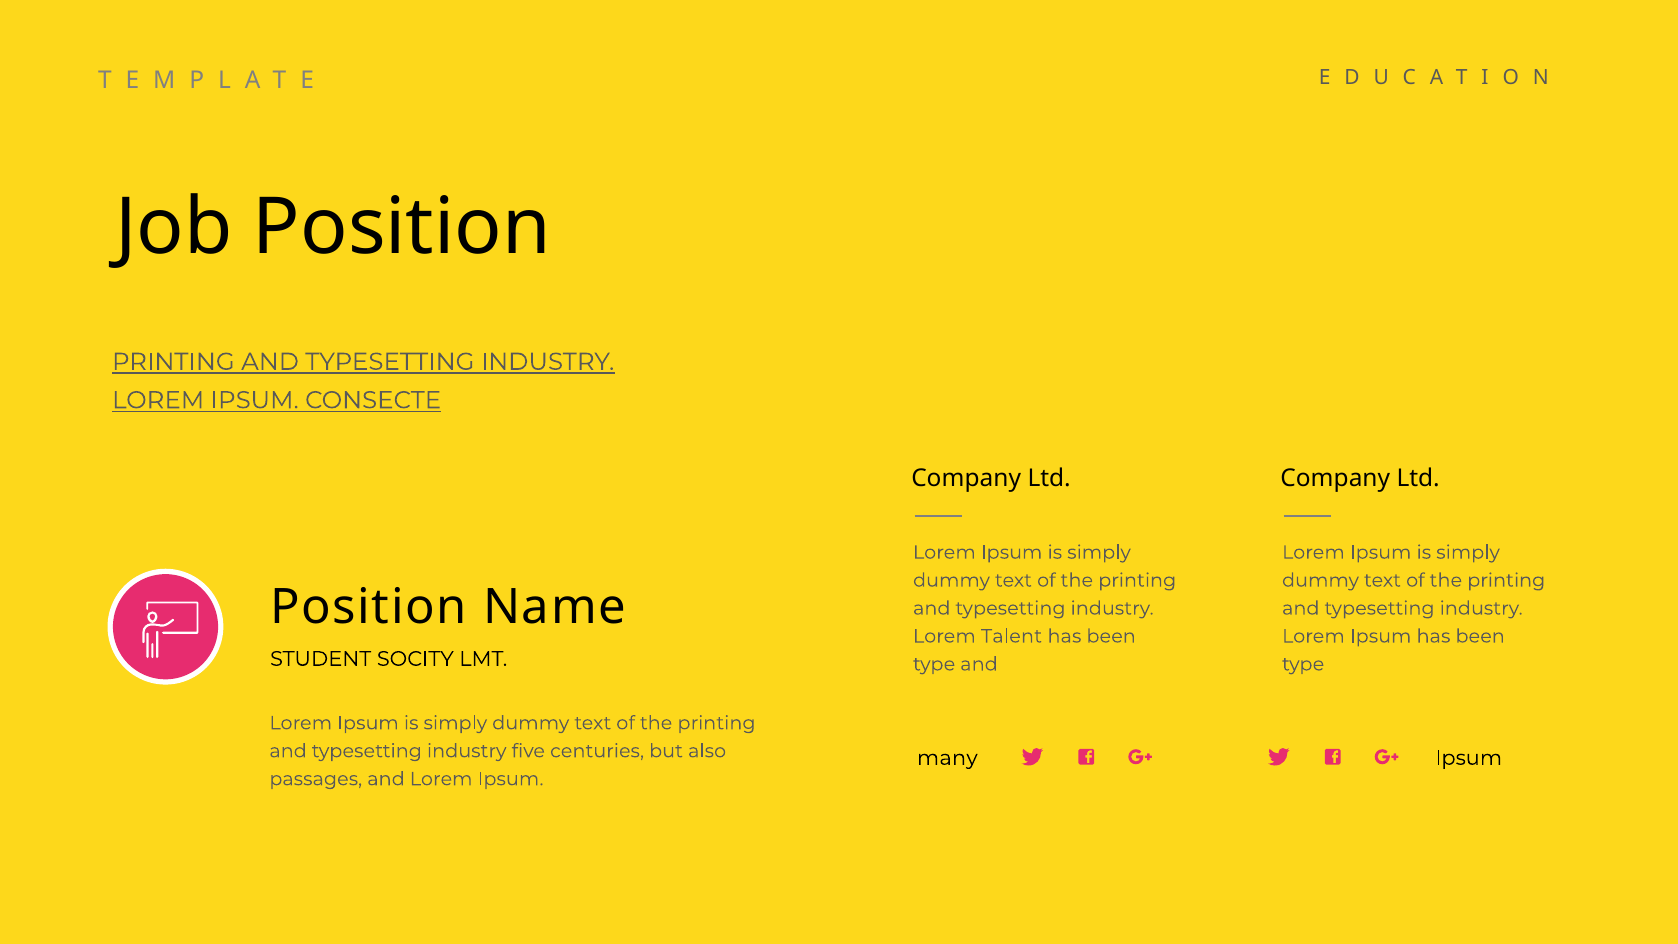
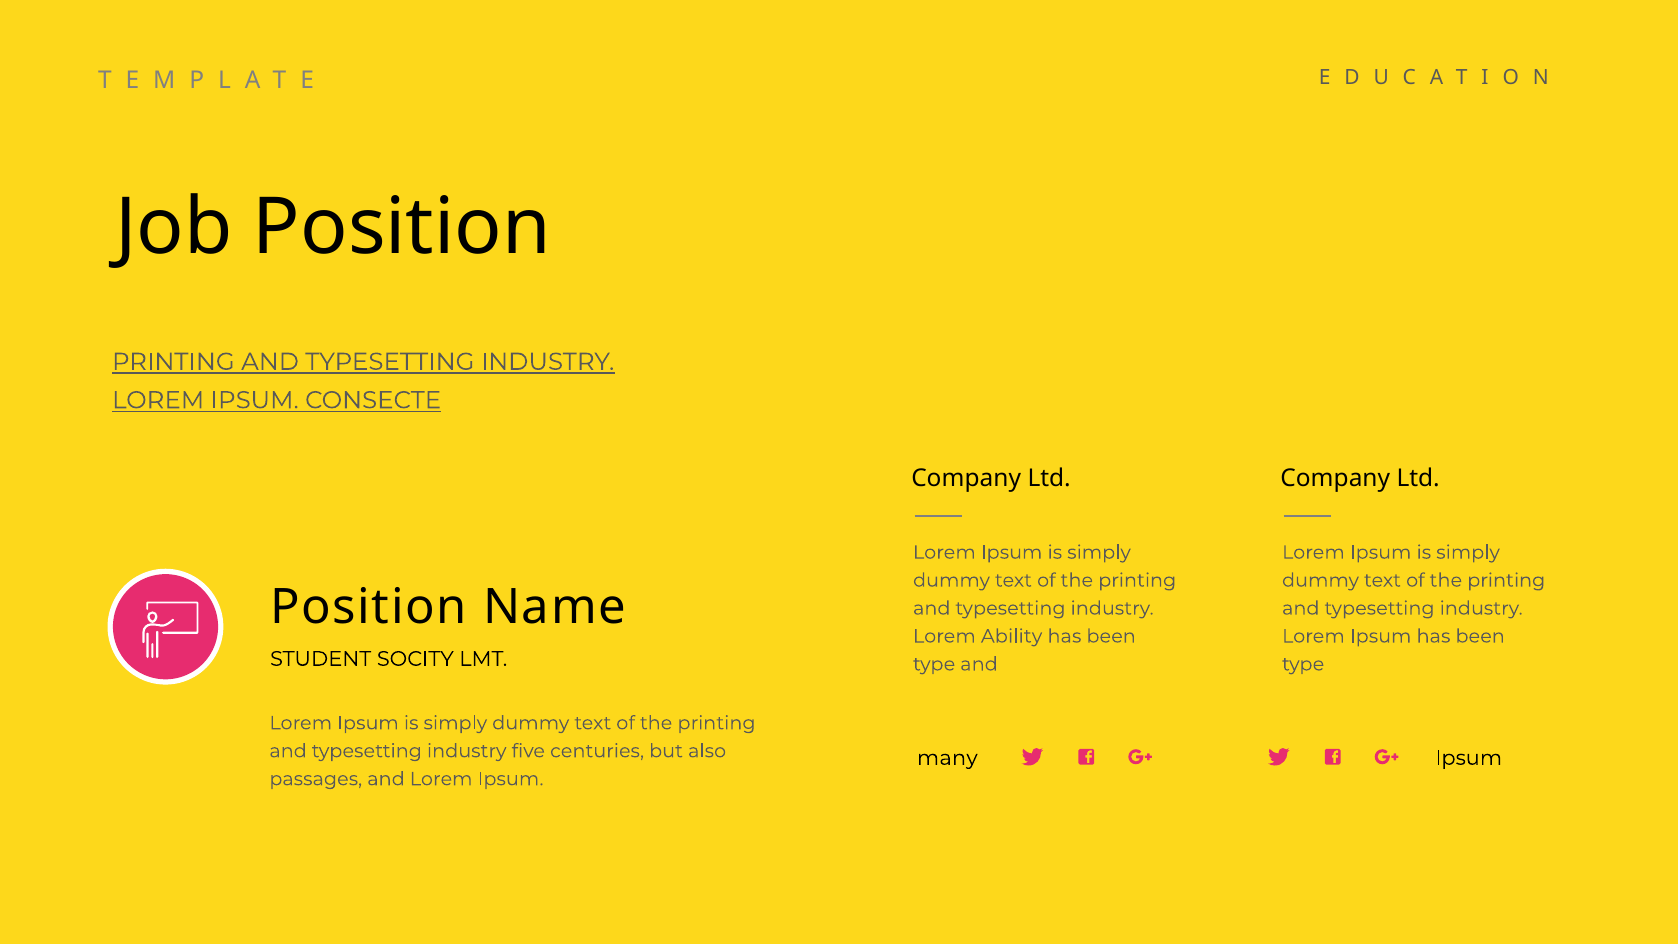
Talent: Talent -> Ability (1012, 636)
